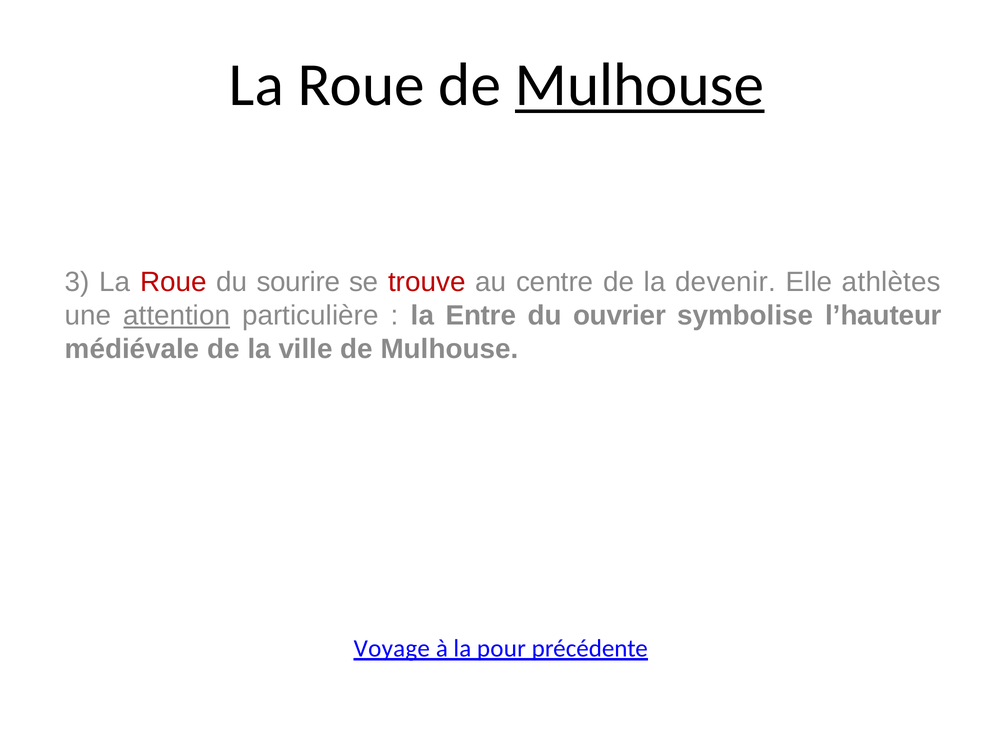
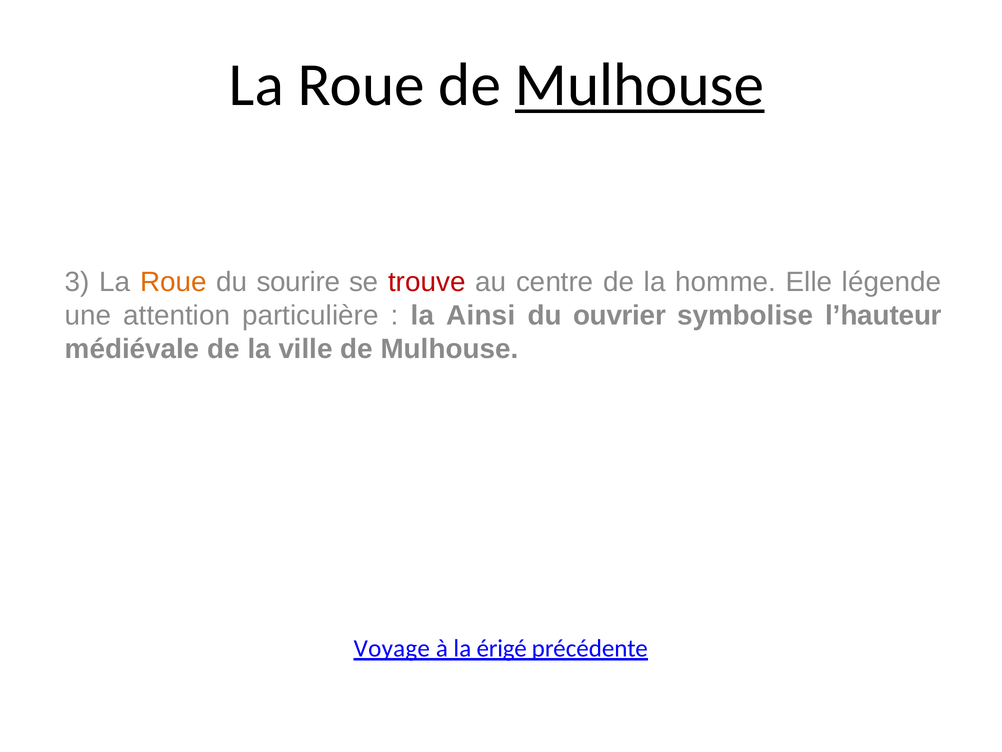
Roue colour: red -> orange (173, 282)
devenir: devenir -> homme (726, 282)
athlètes: athlètes -> légende (892, 282)
attention underline: present -> none (177, 315)
Entre: Entre -> Ainsi (481, 315)
pour: pour -> érigé (502, 648)
